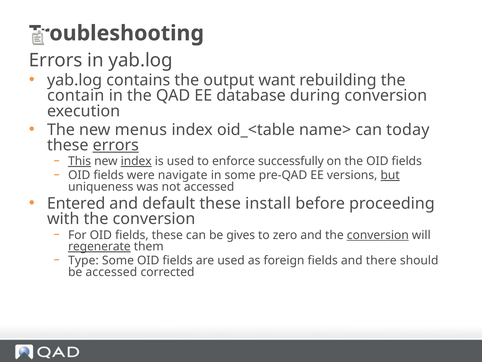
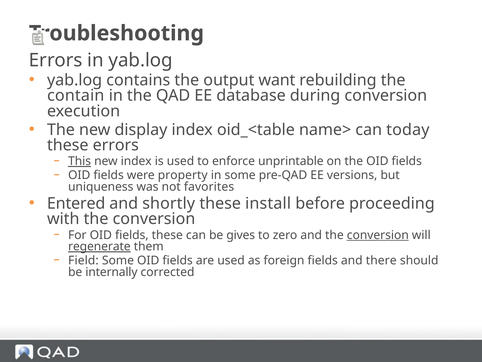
menus: menus -> display (141, 130)
errors underline: present -> none (116, 145)
index underline: present -> none (136, 161)
successfully: successfully -> unprintable (291, 161)
navigate: navigate -> property (183, 175)
but underline: present -> none (390, 175)
not accessed: accessed -> favorites (209, 187)
default: default -> shortly (169, 203)
Type: Type -> Field (83, 260)
be accessed: accessed -> internally (111, 272)
